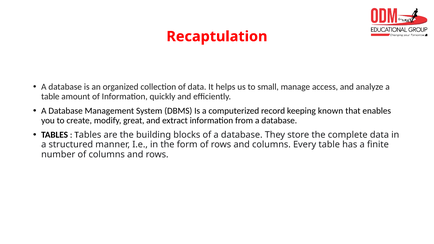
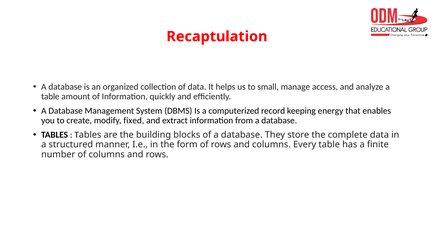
known: known -> energy (331, 111)
great: great -> fixed (134, 121)
